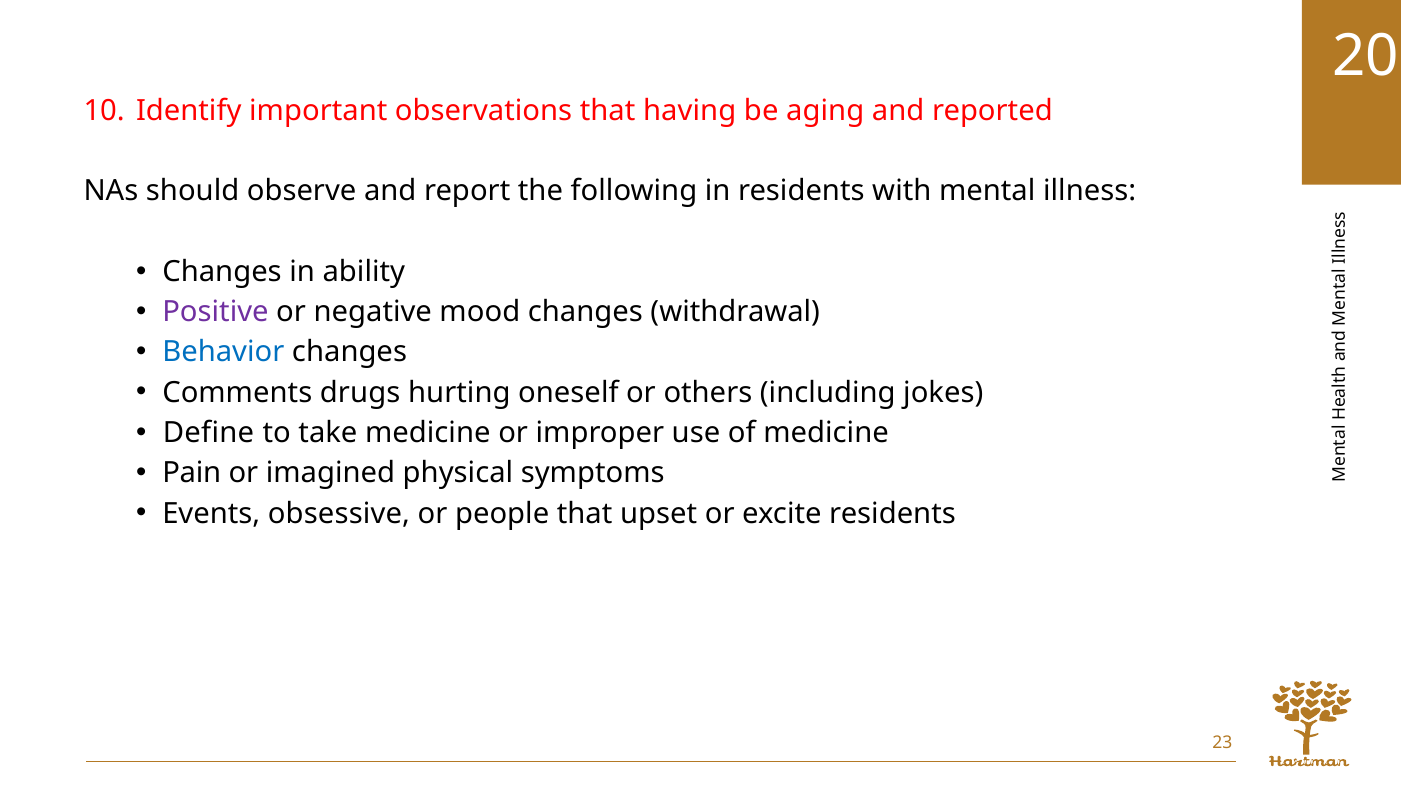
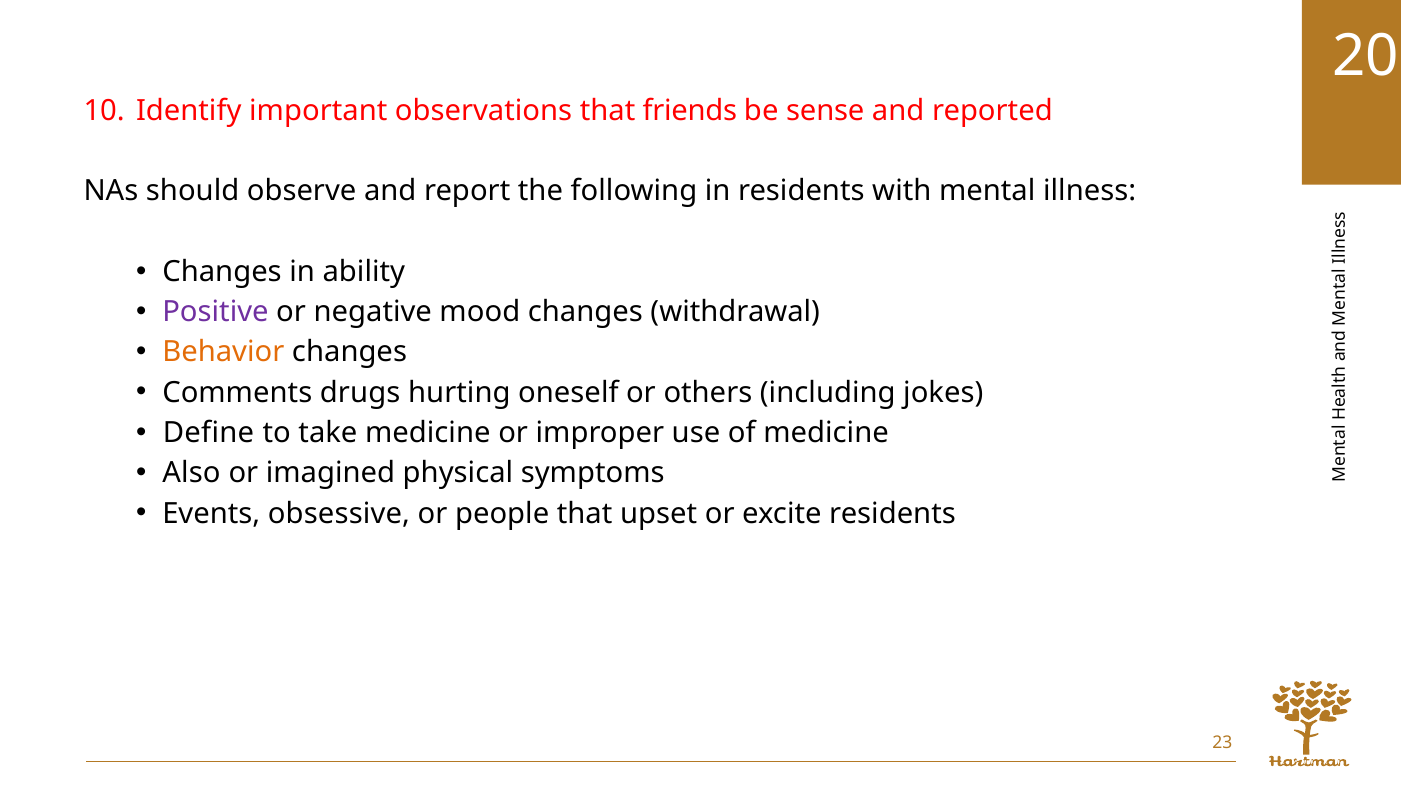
having: having -> friends (690, 110)
aging: aging -> sense (825, 110)
Behavior colour: blue -> orange (223, 352)
Pain: Pain -> Also (191, 473)
